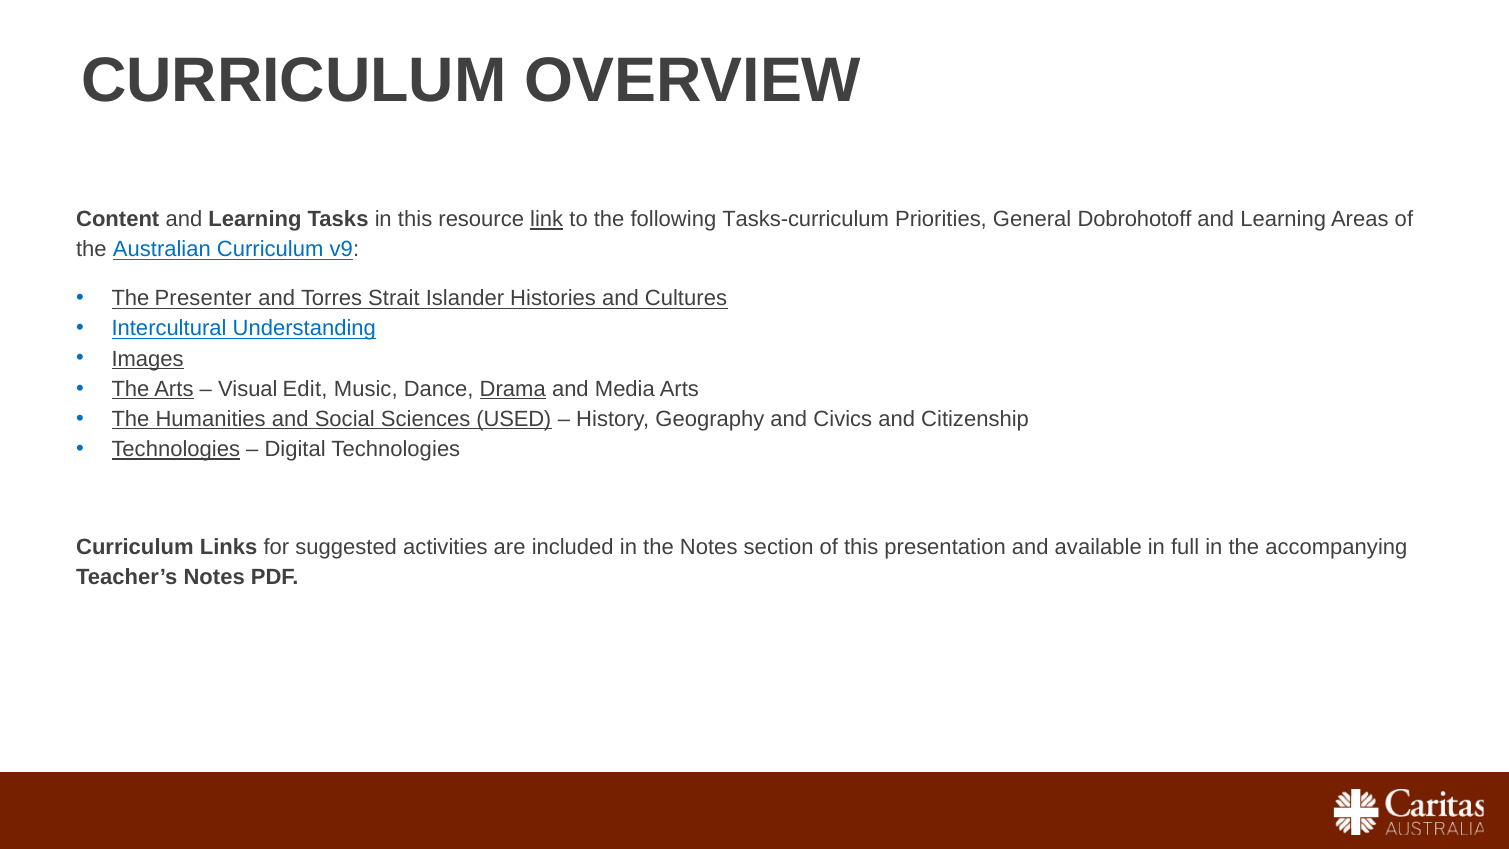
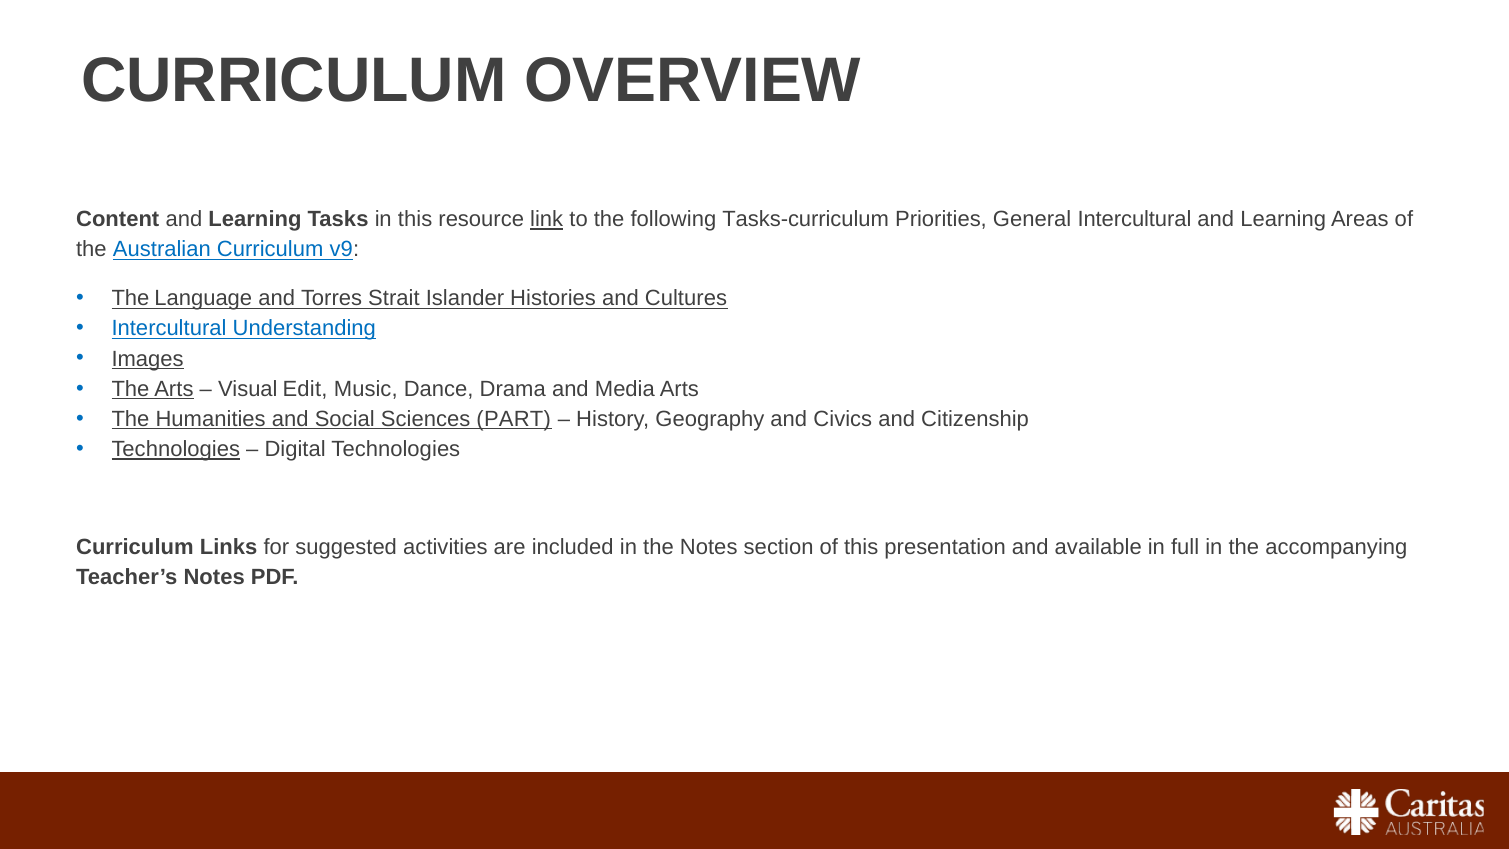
General Dobrohotoff: Dobrohotoff -> Intercultural (1134, 219)
Presenter: Presenter -> Language (203, 298)
Drama underline: present -> none (513, 389)
USED: USED -> PART (514, 419)
